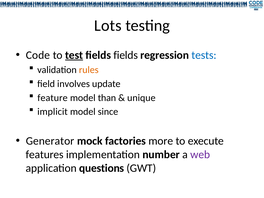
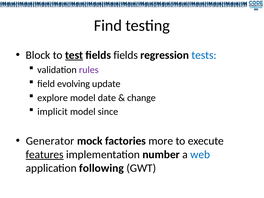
Lots: Lots -> Find (108, 26)
Code: Code -> Block (38, 55)
rules colour: orange -> purple (89, 70)
involves: involves -> evolving (74, 84)
feature: feature -> explore (53, 98)
than: than -> date (107, 98)
unique: unique -> change (141, 98)
features underline: none -> present (45, 155)
web colour: purple -> blue (200, 155)
questions: questions -> following (102, 168)
